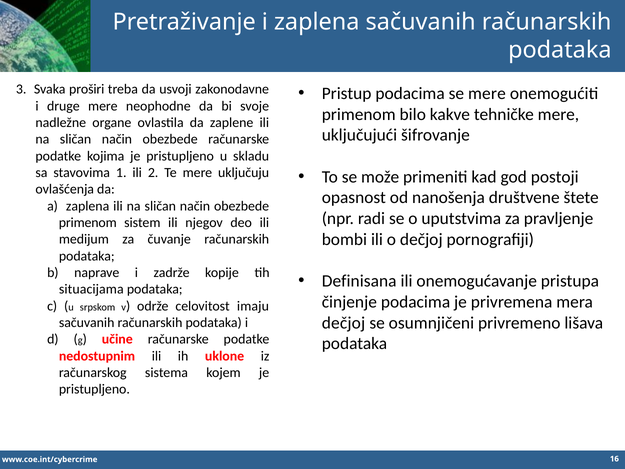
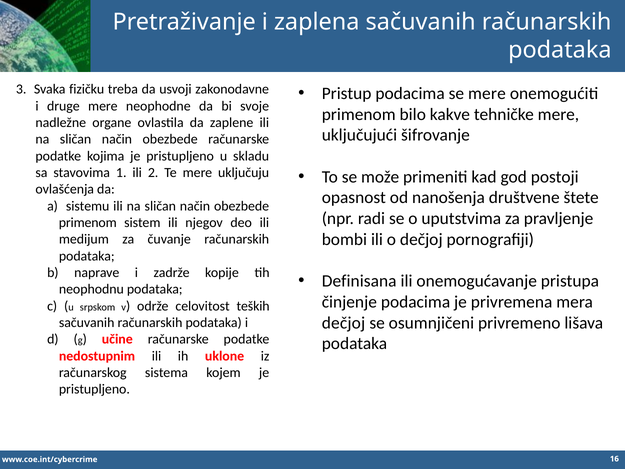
proširi: proširi -> fizičku (87, 89)
a zaplena: zaplena -> sistemu (88, 206)
situacijama: situacijama -> neophodnu (91, 289)
imaju: imaju -> teških (253, 306)
